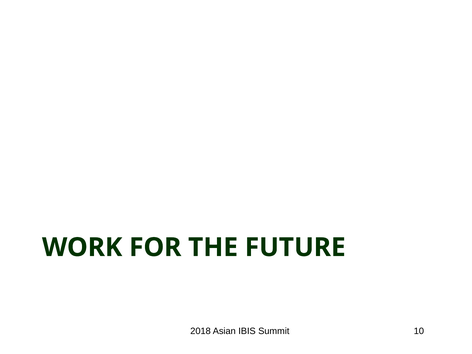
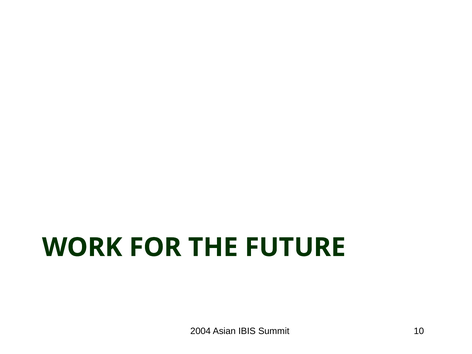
2018: 2018 -> 2004 (201, 331)
